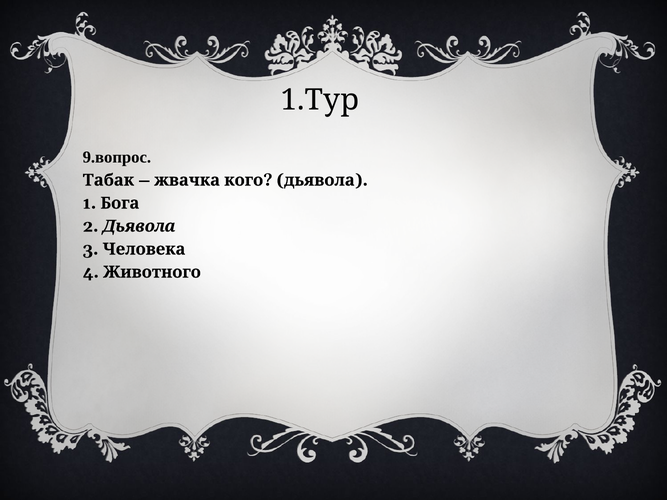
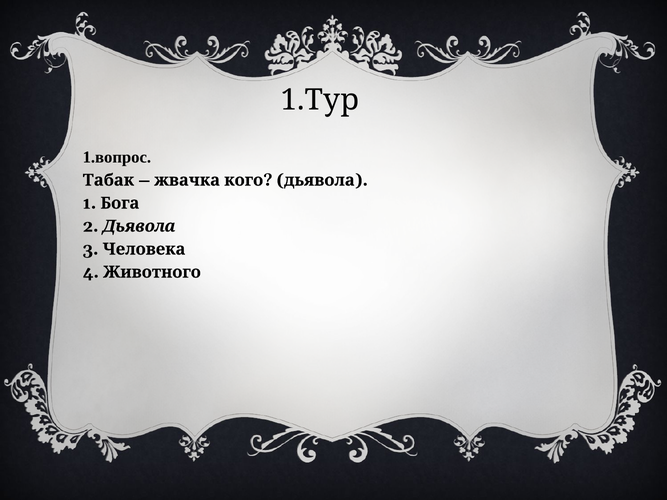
9.вопрос: 9.вопрос -> 1.вопрос (117, 157)
